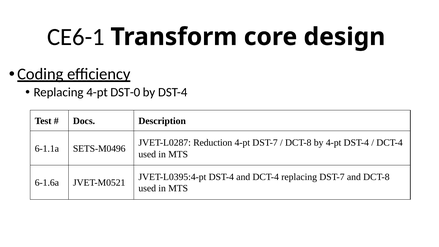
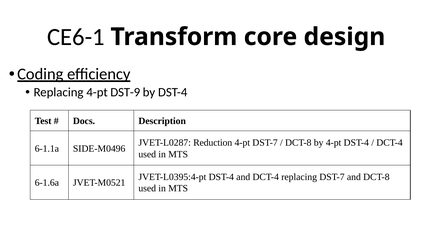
DST-0: DST-0 -> DST-9 (125, 92)
SETS-M0496: SETS-M0496 -> SIDE-M0496 (99, 148)
